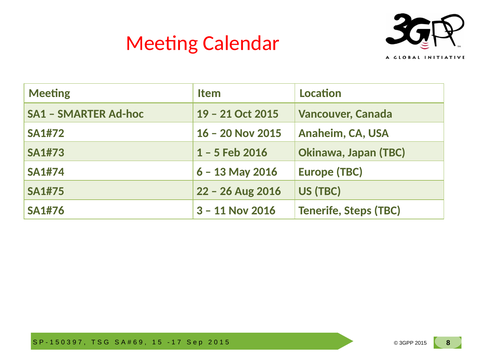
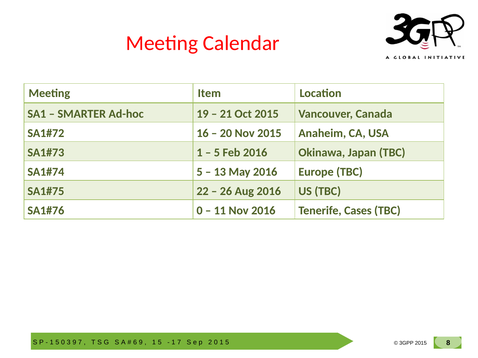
6: 6 -> 5 (200, 172)
3: 3 -> 0 (200, 211)
Steps: Steps -> Cases (358, 211)
